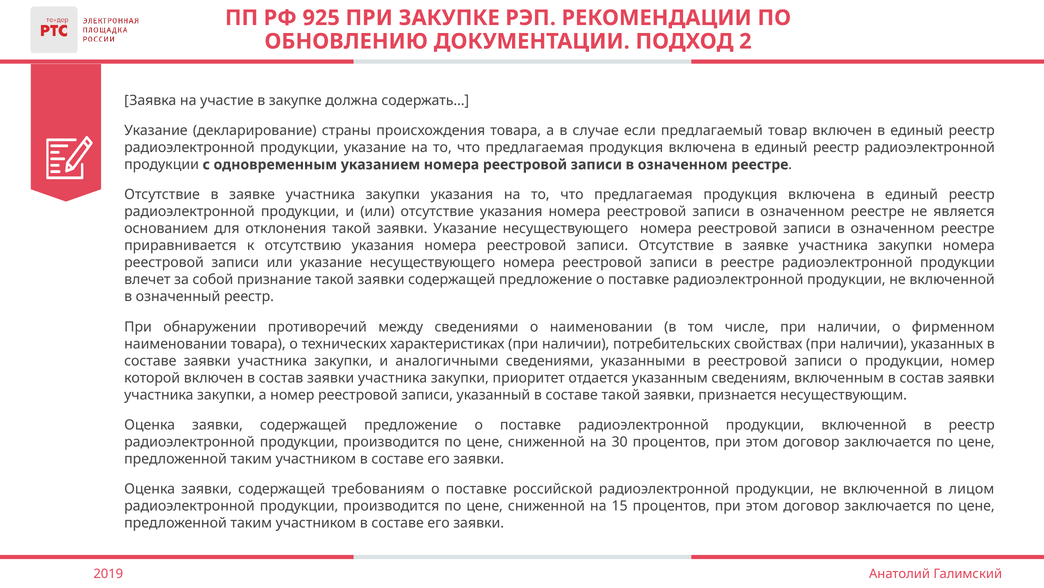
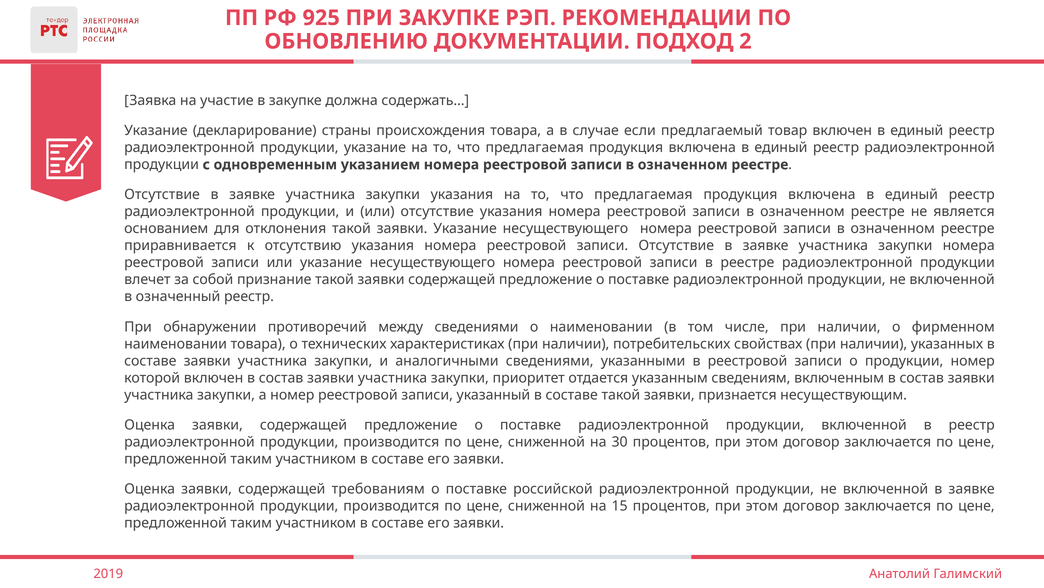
включенной в лицом: лицом -> заявке (972, 488)
